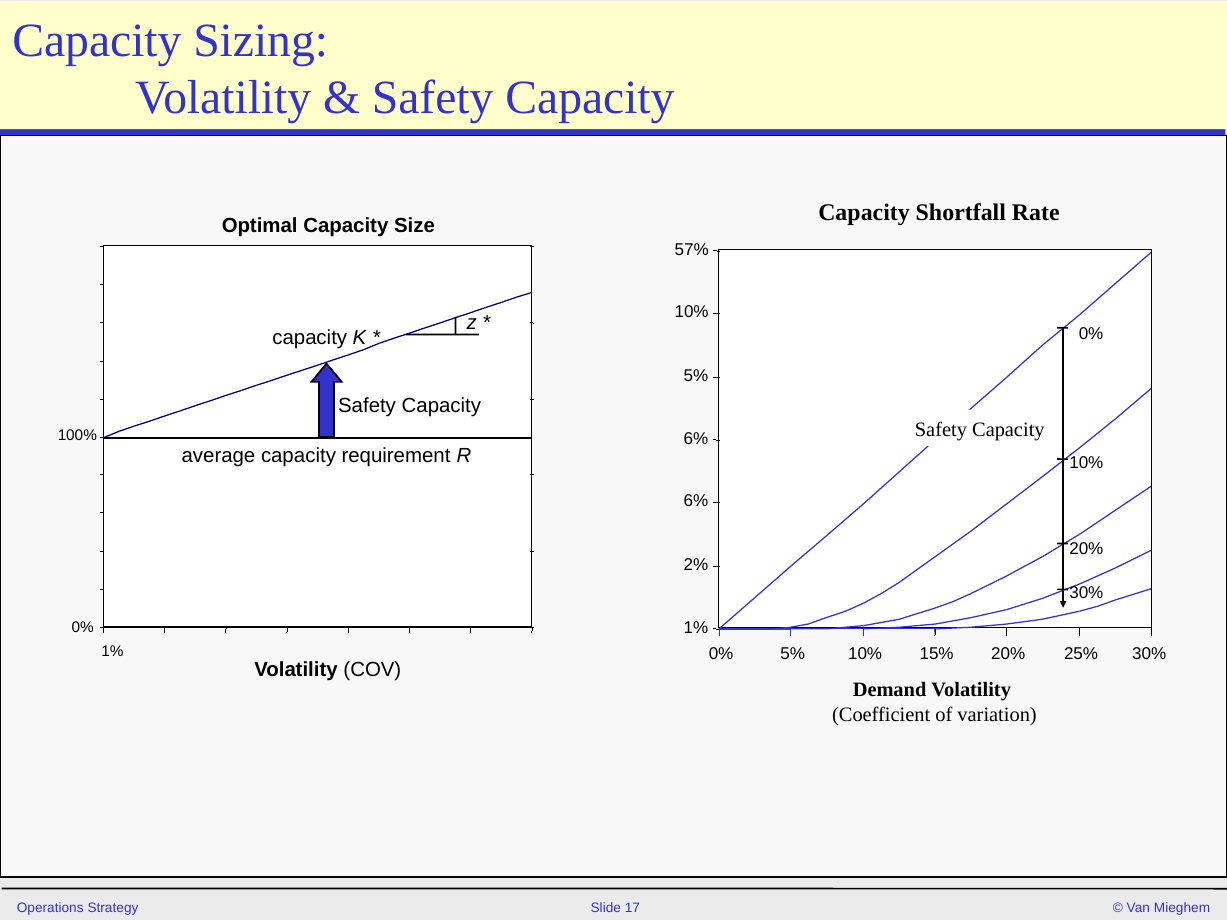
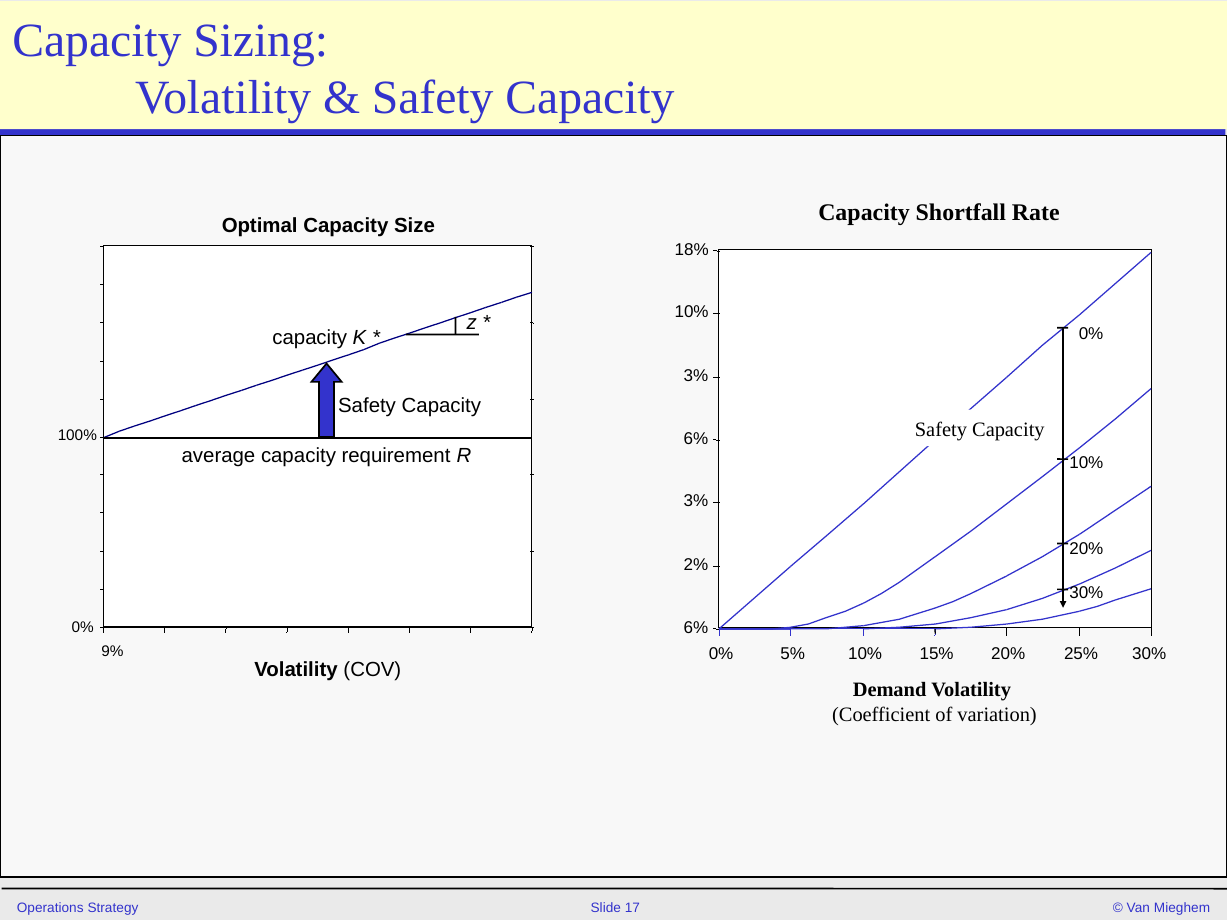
57%: 57% -> 18% (692, 249)
5%: 5% -> 3% (696, 376)
6%: 6% -> 3% (696, 501)
1%: 1% -> 6% (696, 628)
1%: 1% -> 9% (113, 652)
